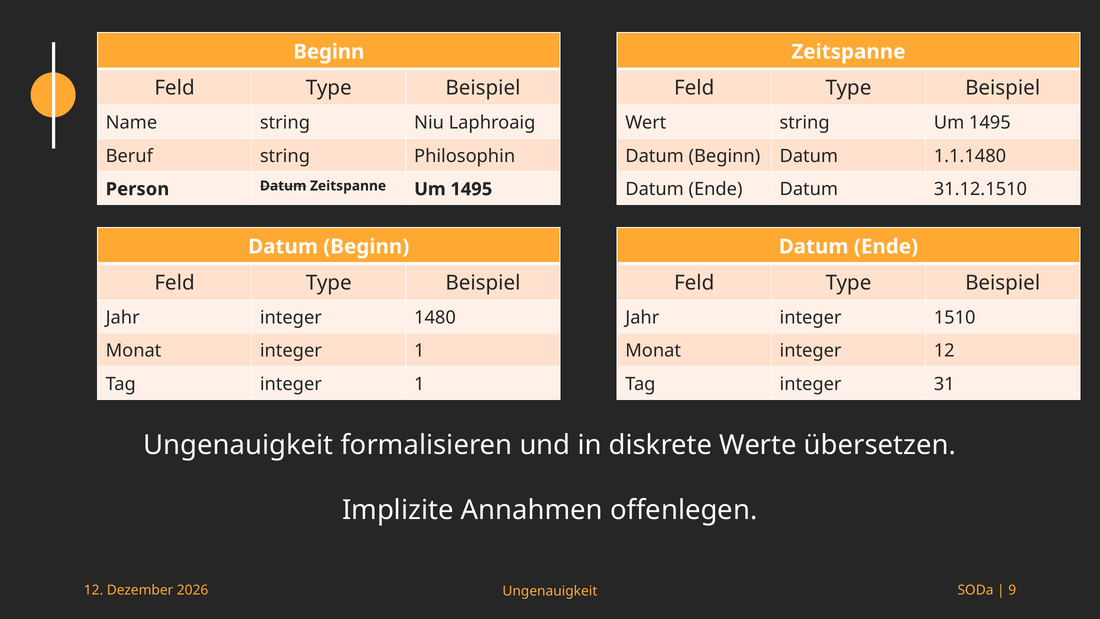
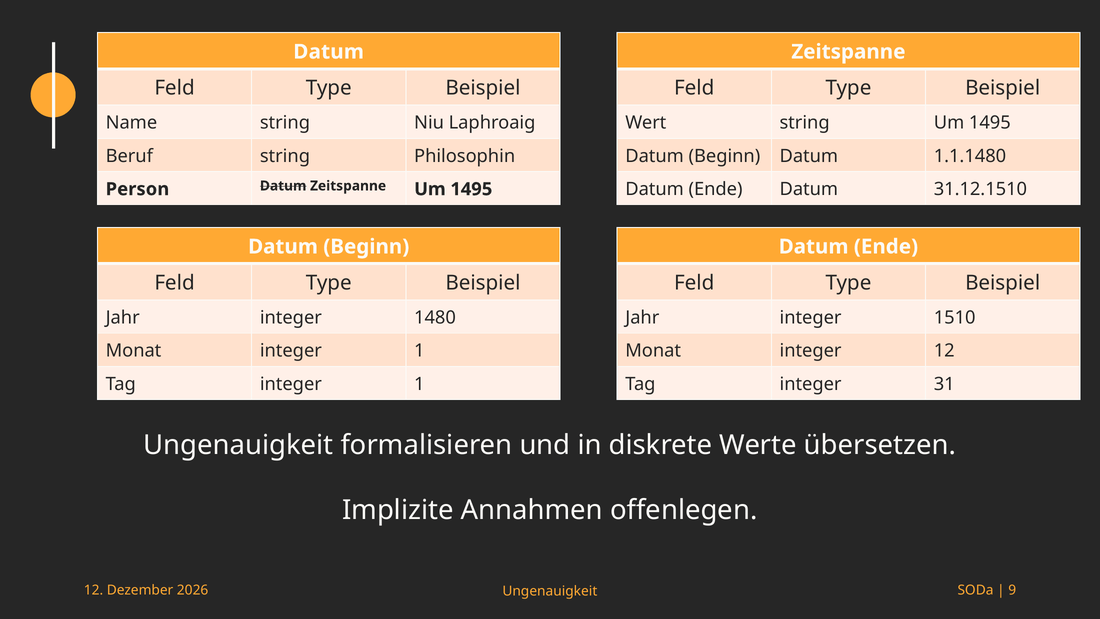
Beginn: Beginn -> Datum (329, 52)
